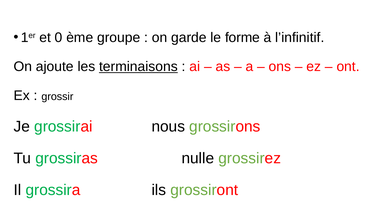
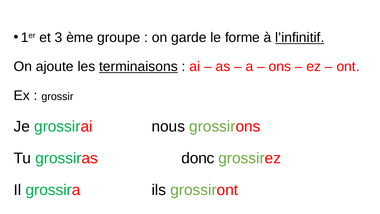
0: 0 -> 3 (59, 38)
l’infinitif underline: none -> present (300, 38)
nulle: nulle -> donc (198, 158)
